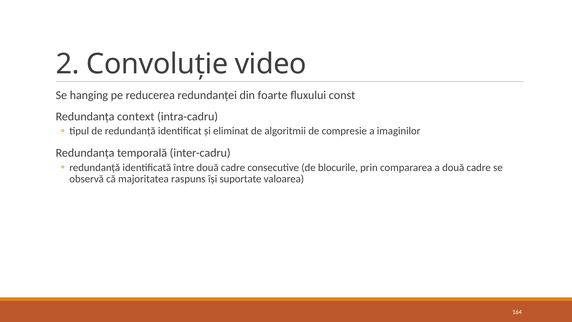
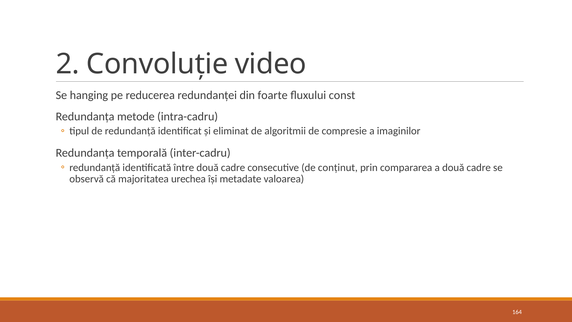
context: context -> metode (136, 116)
blocurile: blocurile -> conținut (338, 167)
raspuns: raspuns -> urechea (188, 179)
suportate: suportate -> metadate (241, 179)
